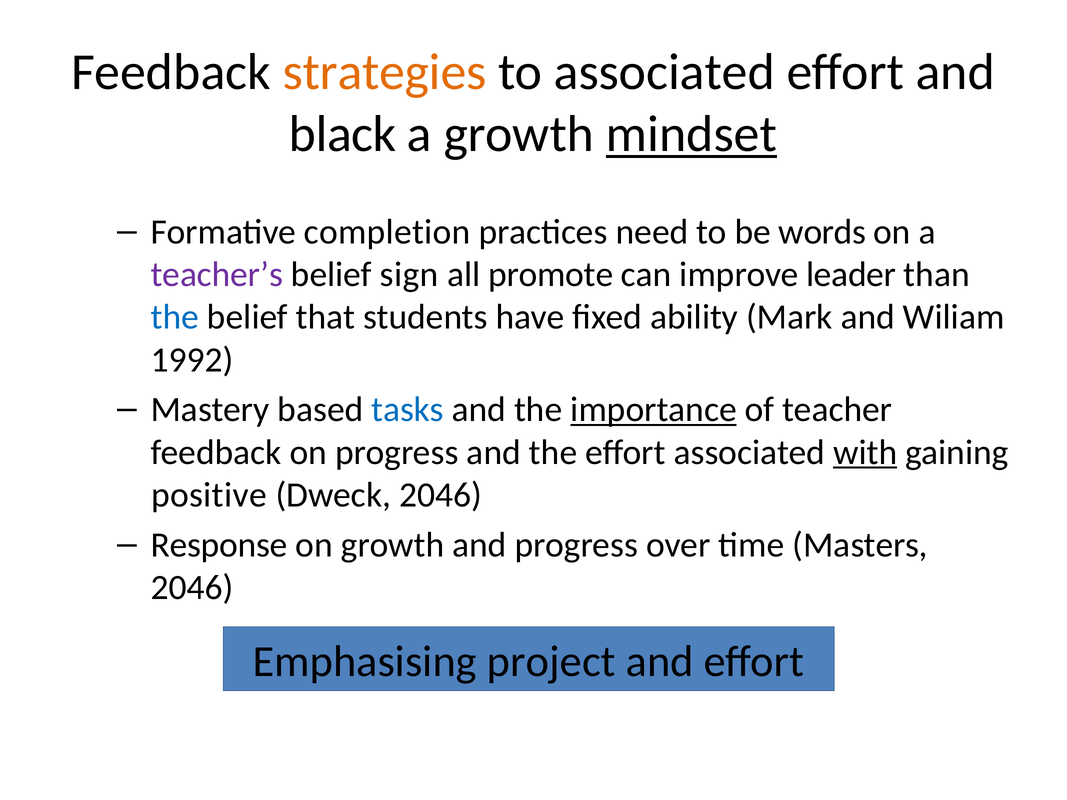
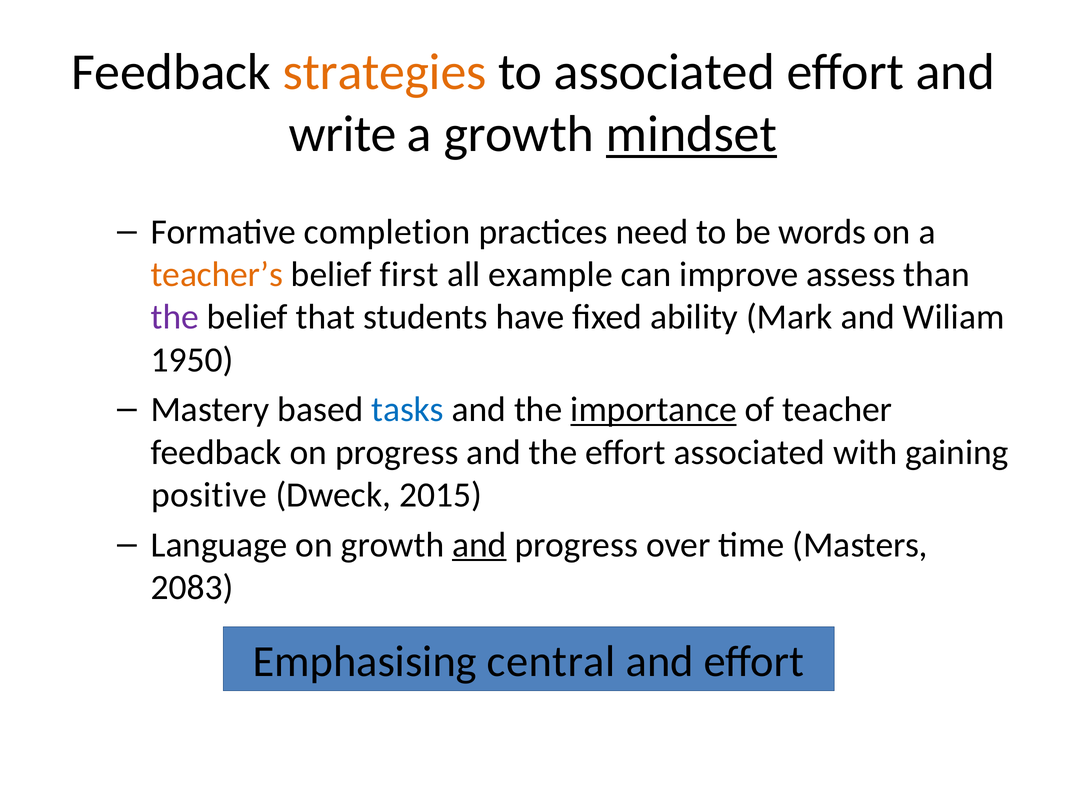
black: black -> write (343, 134)
teacher’s colour: purple -> orange (217, 275)
sign: sign -> first (409, 275)
promote: promote -> example (551, 275)
leader: leader -> assess (851, 275)
the colour: blue -> purple (175, 317)
1992: 1992 -> 1950 (192, 360)
with underline: present -> none (865, 452)
Dweck 2046: 2046 -> 2015 (440, 495)
Response: Response -> Language (219, 545)
and underline: none -> present (479, 545)
2046: 2046 -> 2083 (192, 588)
project: project -> central (551, 662)
